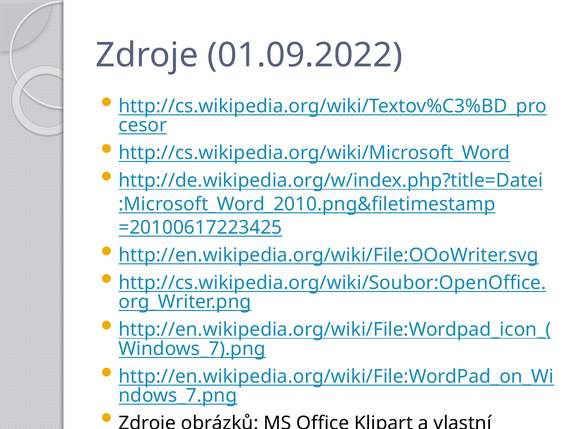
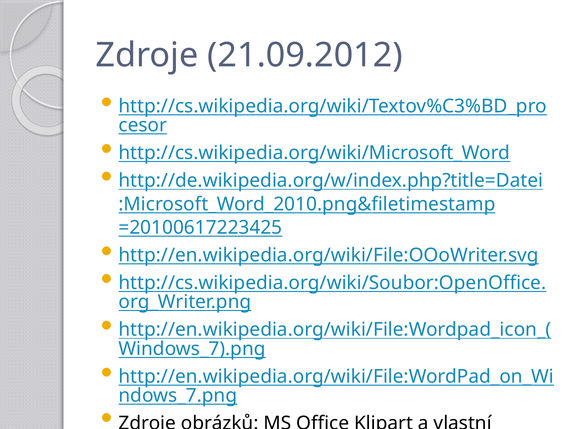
01.09.2022: 01.09.2022 -> 21.09.2012 (305, 55)
